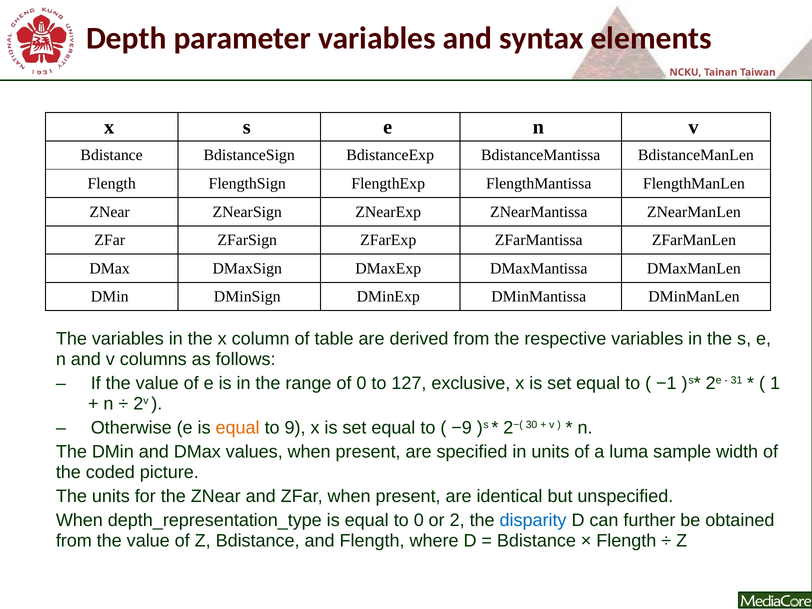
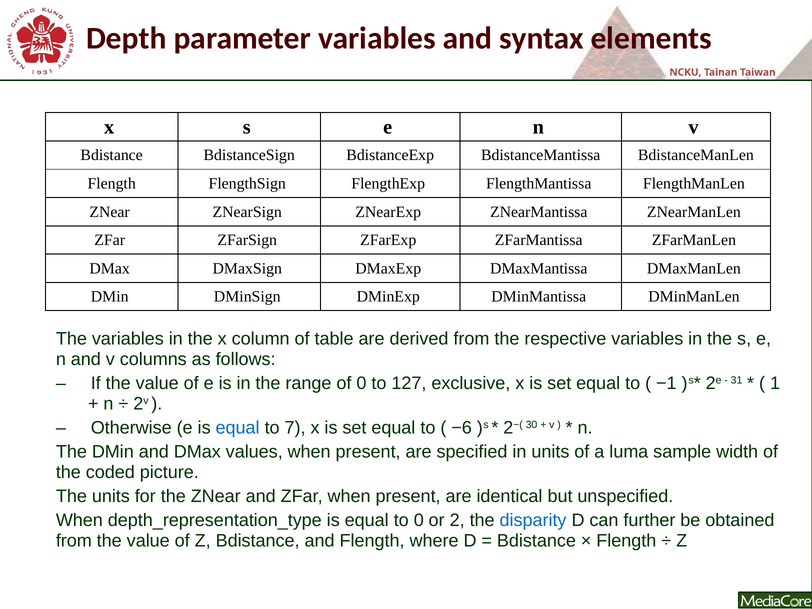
equal colour: orange -> blue (238, 428)
9: 9 -> 7 (295, 428)
−9: −9 -> −6 (462, 428)
